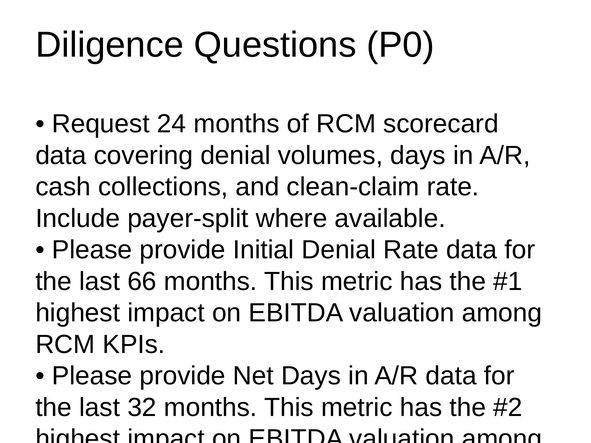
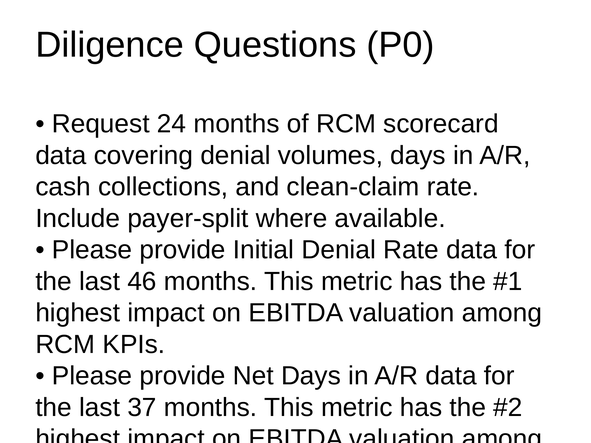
66: 66 -> 46 (142, 282)
32: 32 -> 37 (142, 408)
